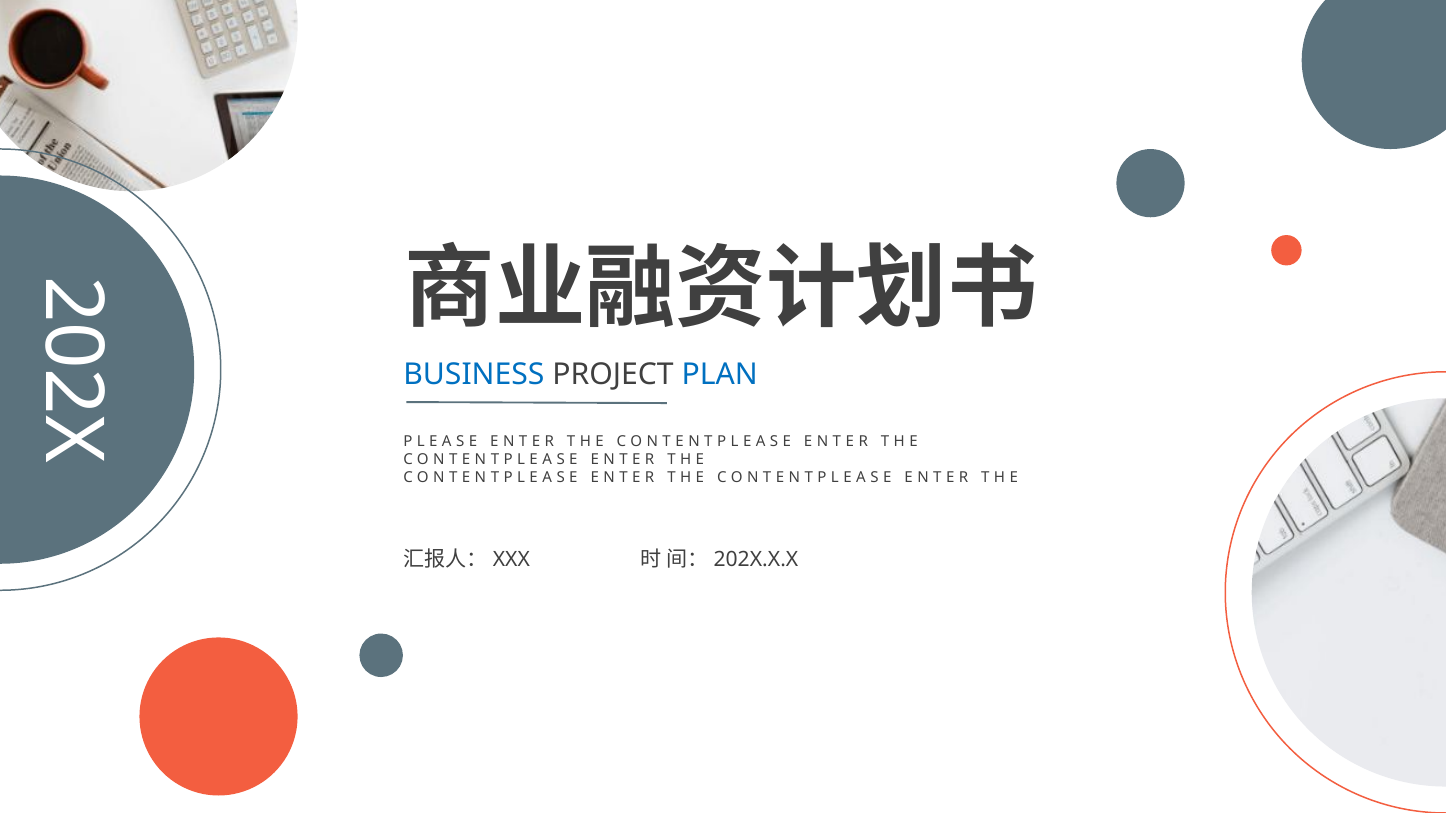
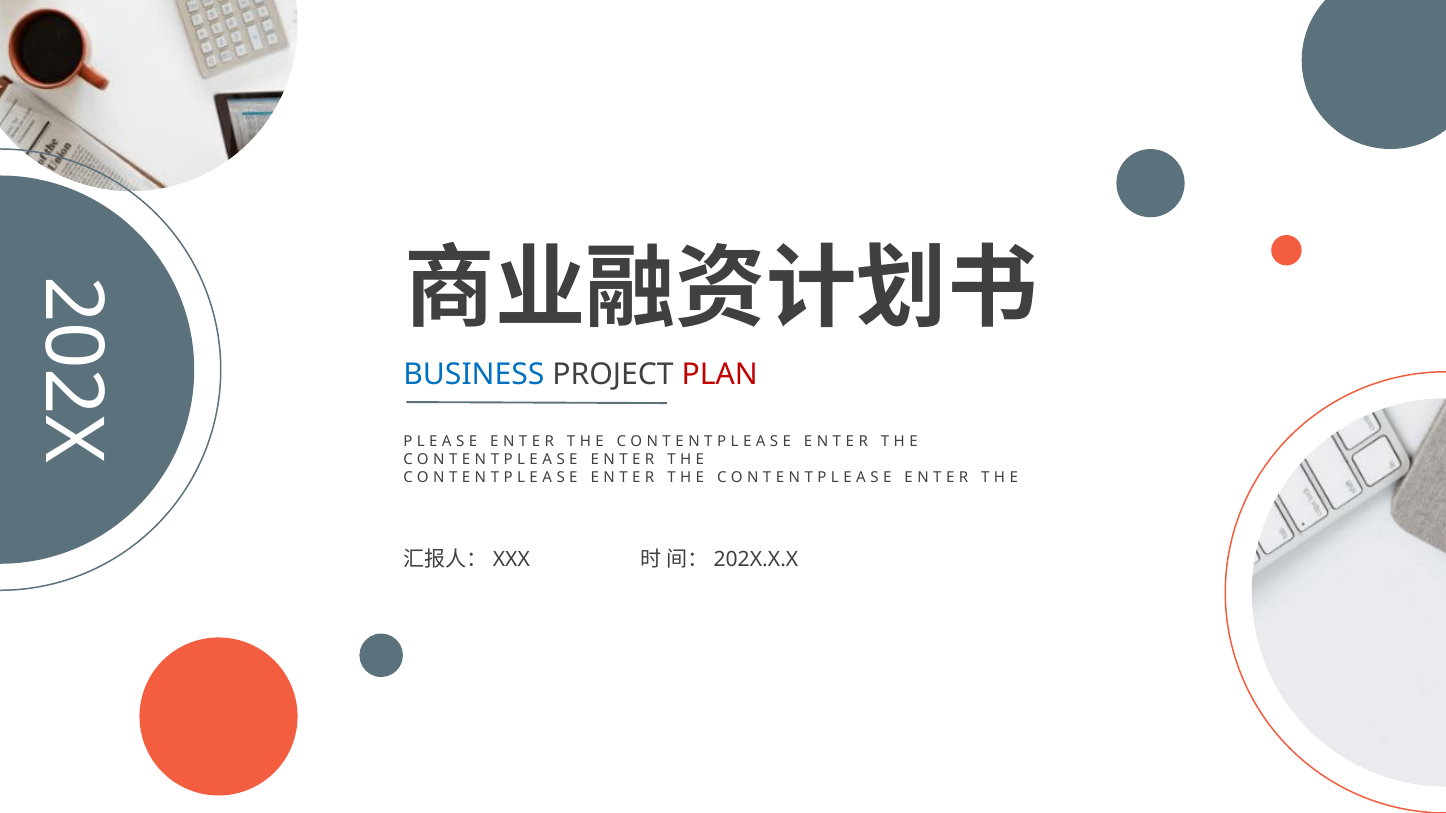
PLAN colour: blue -> red (720, 375)
